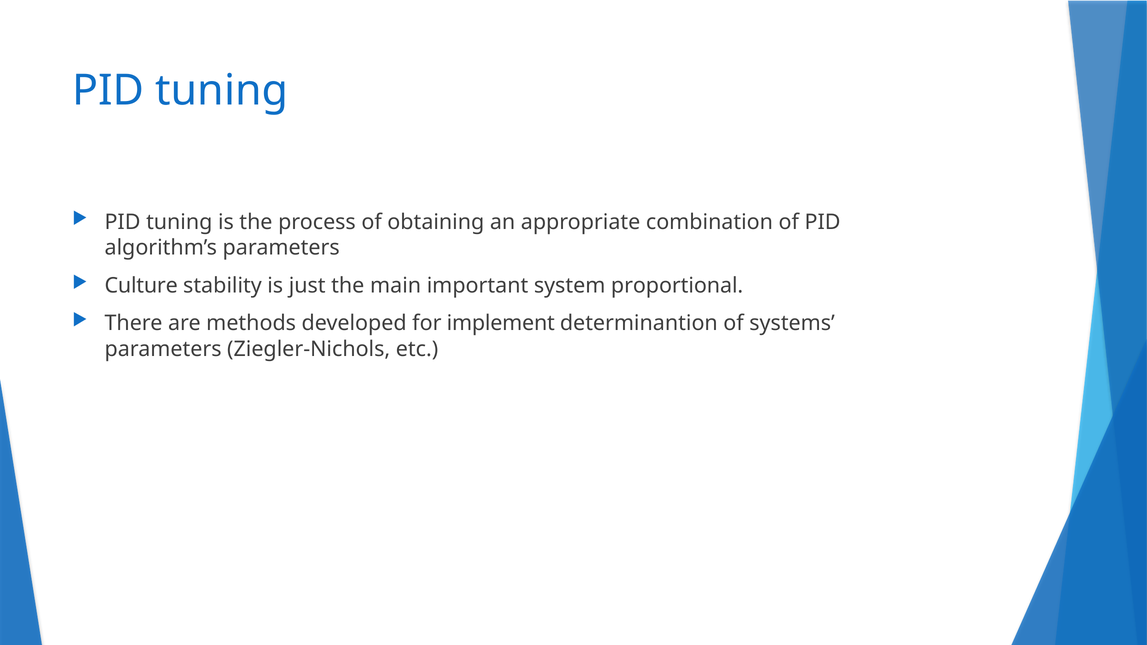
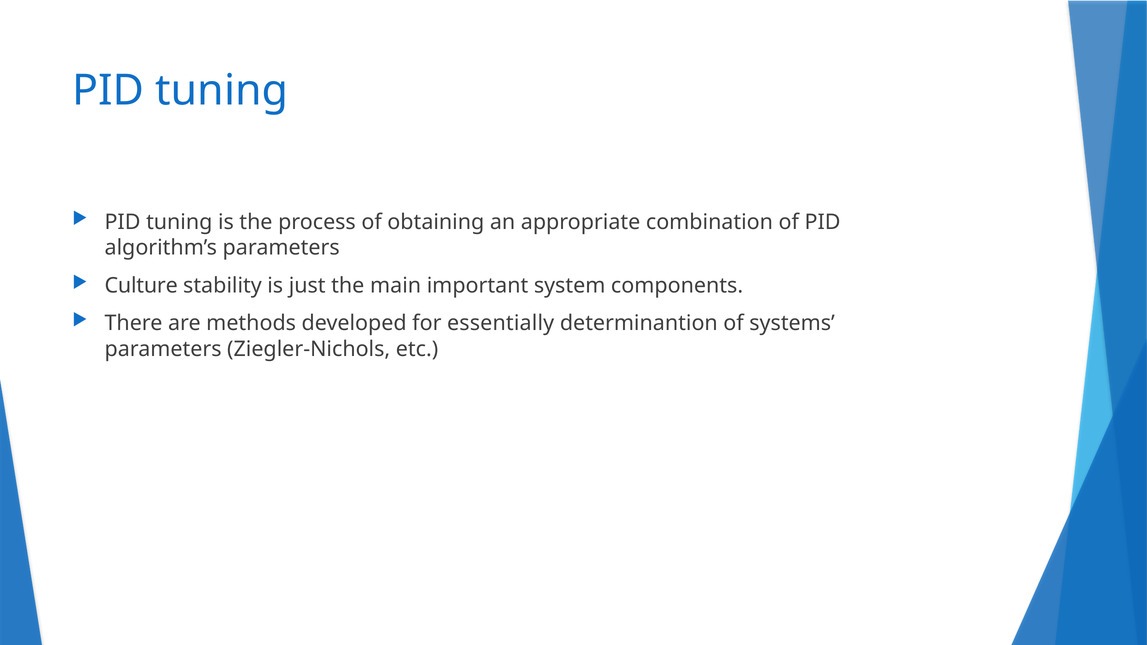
proportional: proportional -> components (677, 286)
implement: implement -> essentially (501, 323)
